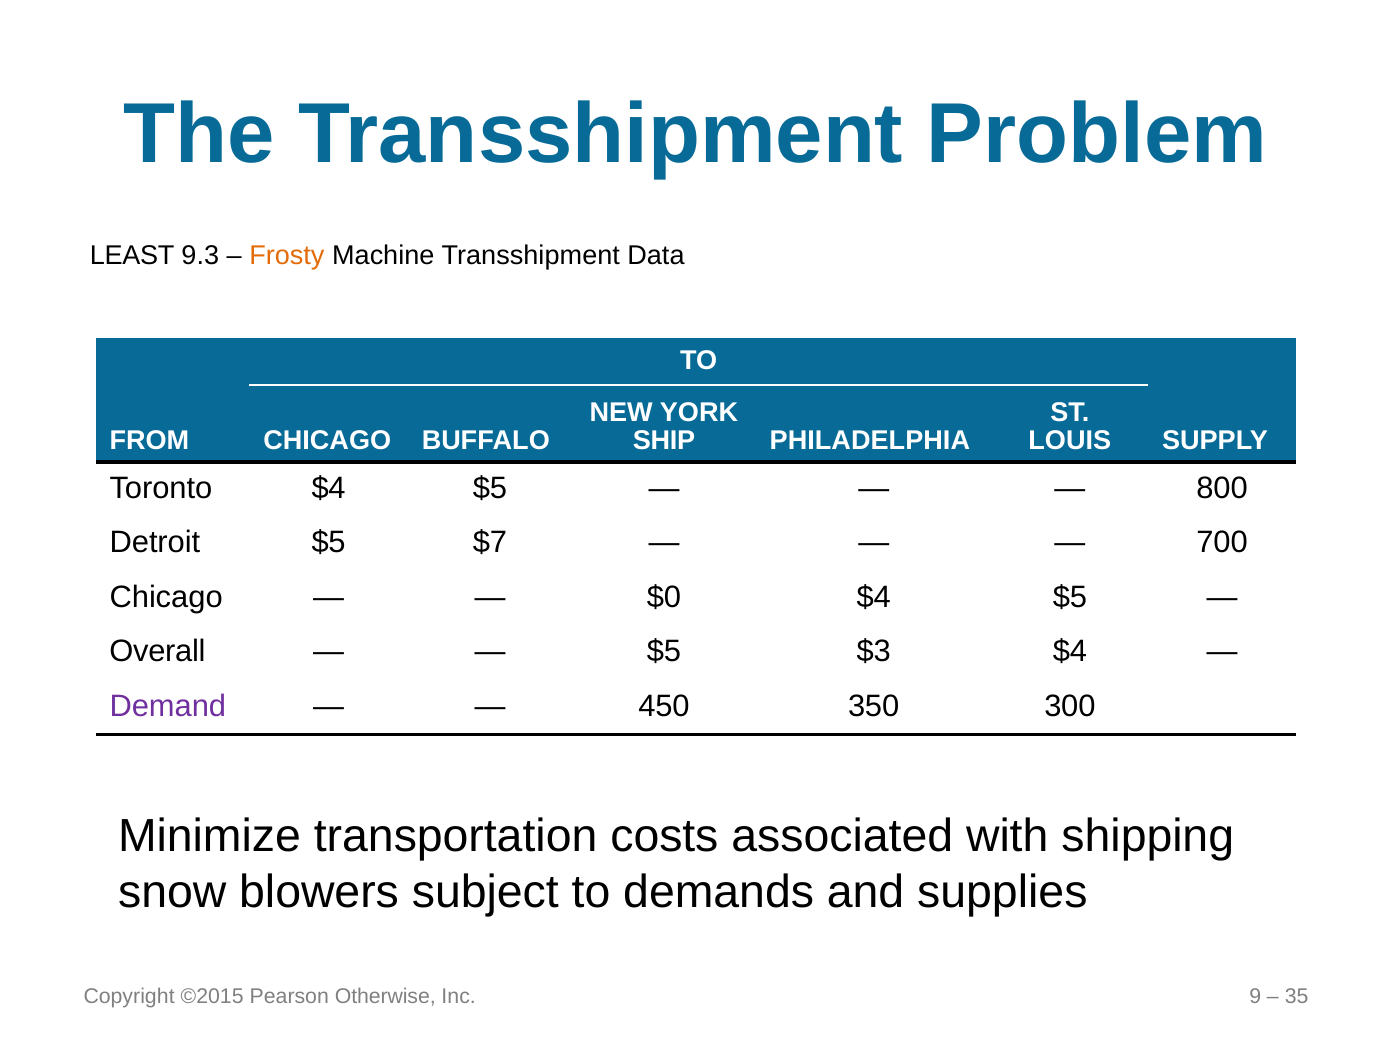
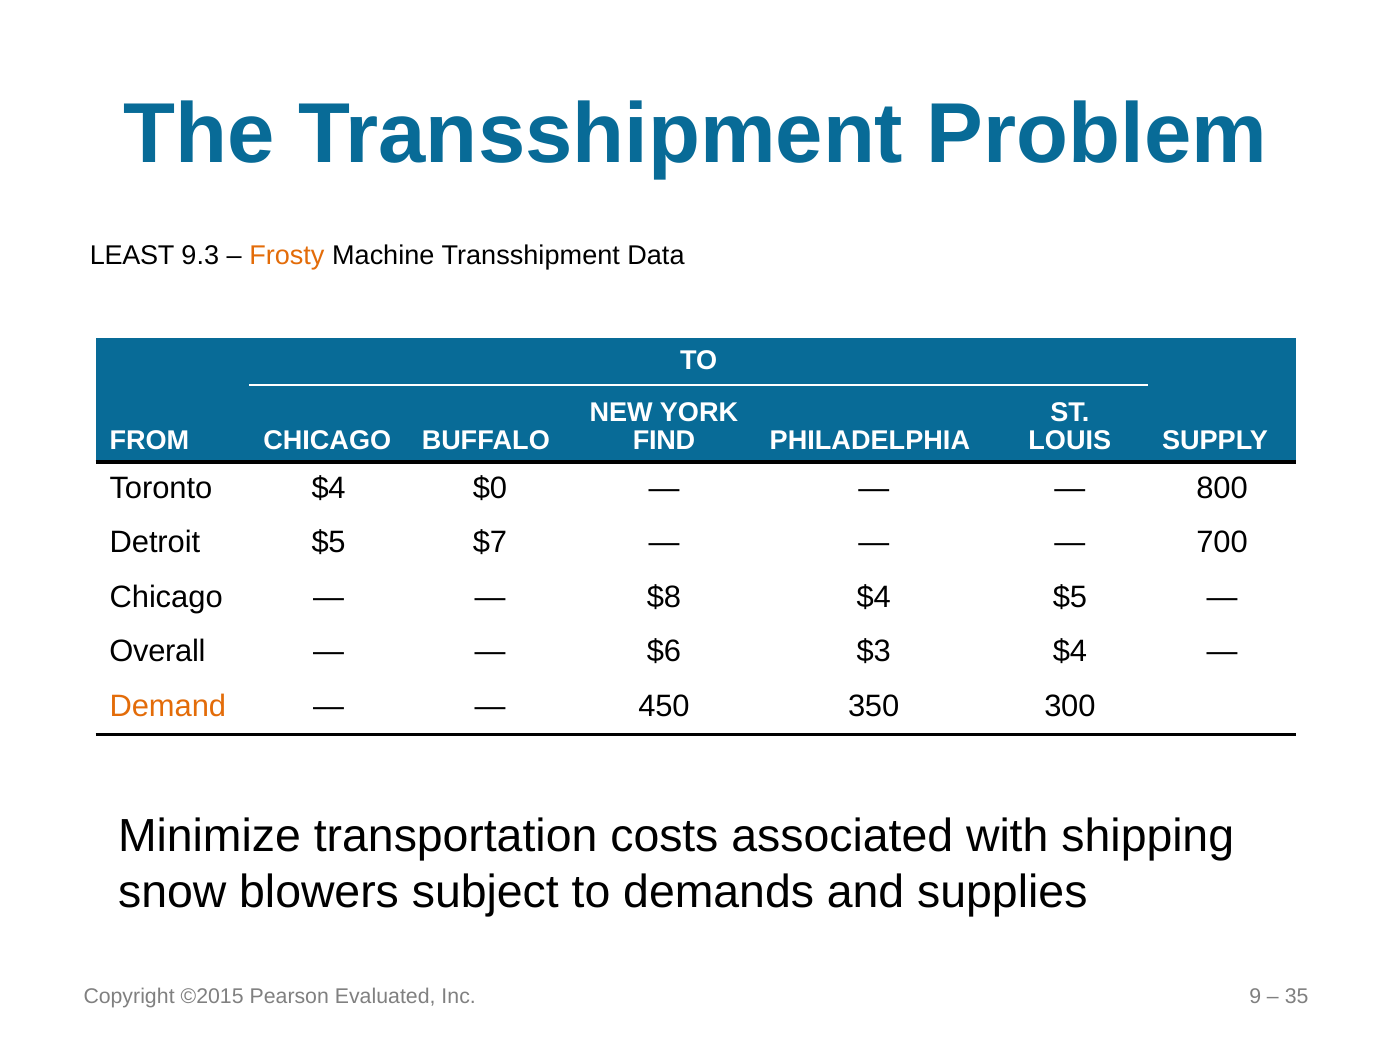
SHIP: SHIP -> FIND (664, 440)
Toronto $4 $5: $5 -> $0 (490, 488)
$0: $0 -> $8 (664, 597)
$5: $5 -> $6 (664, 652)
Demand colour: purple -> orange (168, 706)
Otherwise: Otherwise -> Evaluated (385, 997)
